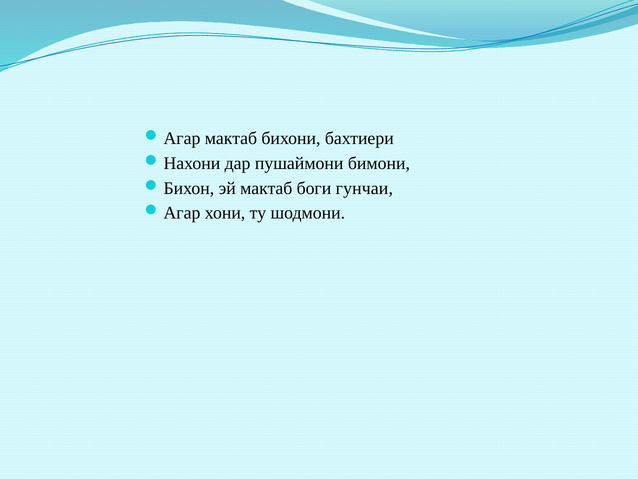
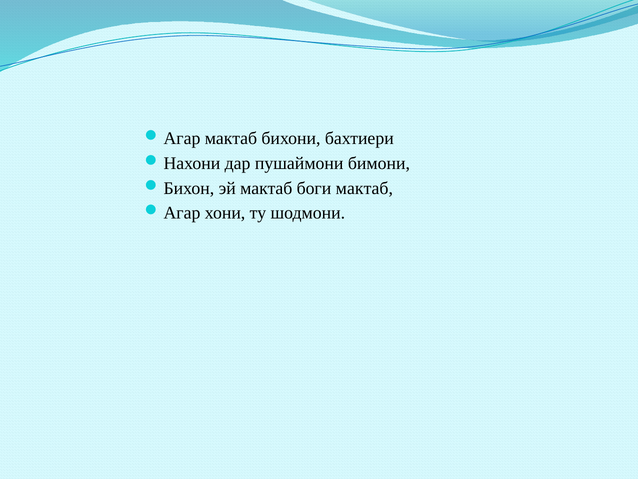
боги гунчаи: гунчаи -> мактаб (364, 188)
